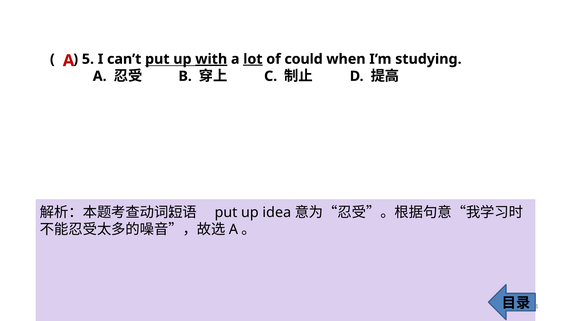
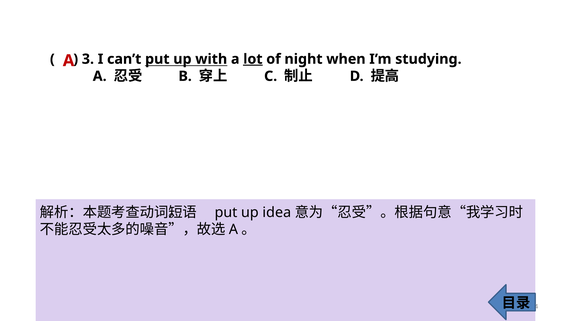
5: 5 -> 3 (88, 59)
with underline: present -> none (211, 59)
could: could -> night (303, 59)
